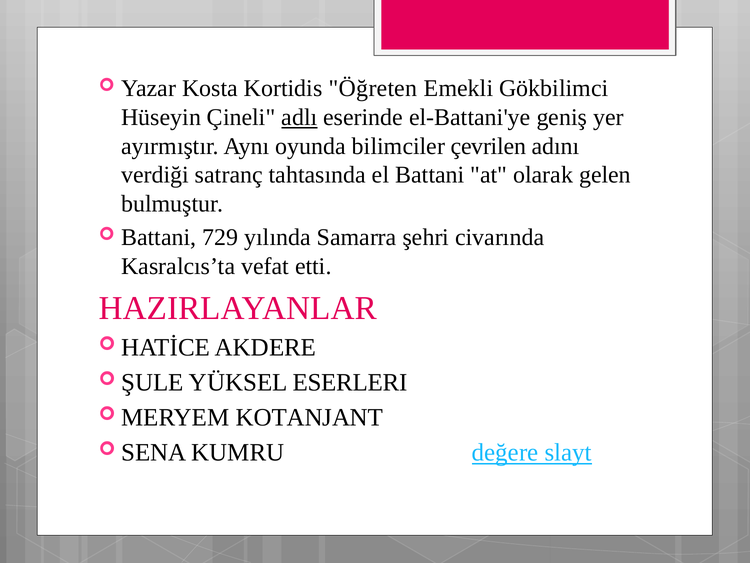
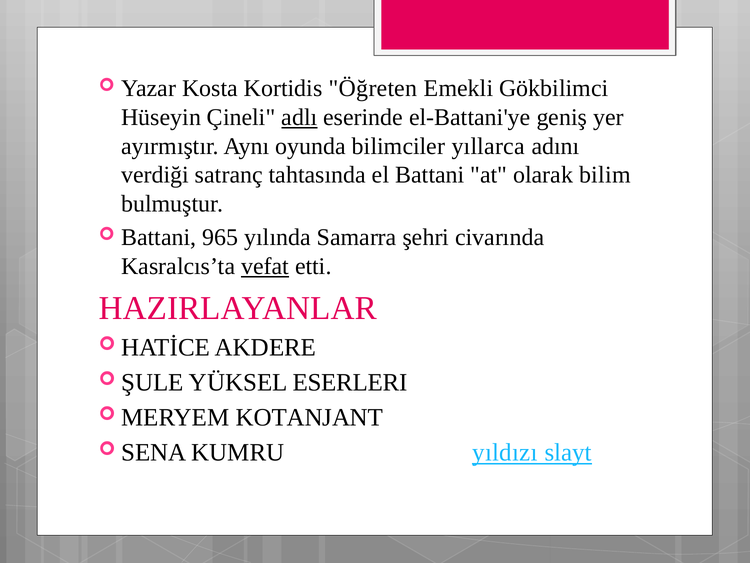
çevrilen: çevrilen -> yıllarca (488, 146)
gelen: gelen -> bilim (605, 175)
729: 729 -> 965 (220, 237)
vefat underline: none -> present (265, 266)
değere: değere -> yıldızı (505, 452)
